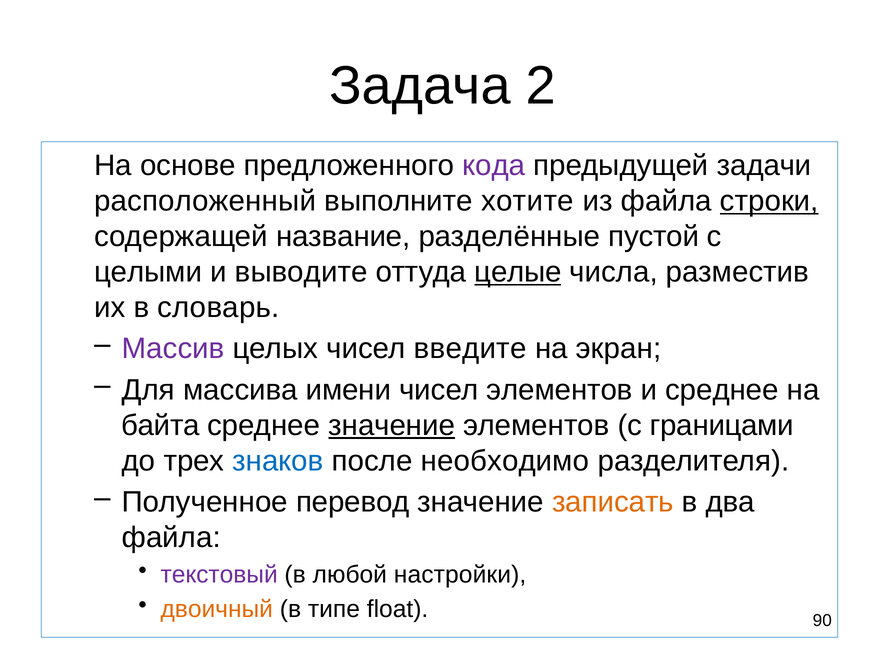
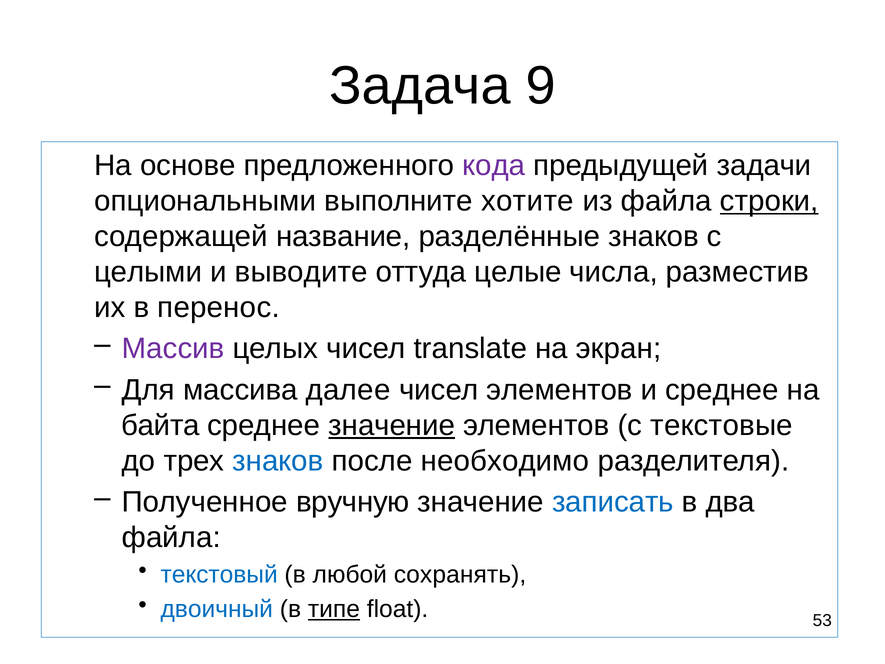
2: 2 -> 9 (541, 86)
расположенный: расположенный -> опциональными (205, 201)
разделённые пустой: пустой -> знаков (654, 236)
целые underline: present -> none (518, 272)
словарь: словарь -> перенос (219, 307)
введите: введите -> translate (470, 349)
имени: имени -> далее (348, 390)
границами: границами -> текстовые (722, 425)
перевод: перевод -> вручную (353, 502)
записать colour: orange -> blue (613, 502)
текстовый colour: purple -> blue (219, 574)
настройки: настройки -> сохранять (460, 574)
двоичный colour: orange -> blue (217, 609)
типе underline: none -> present (334, 609)
90: 90 -> 53 (822, 620)
